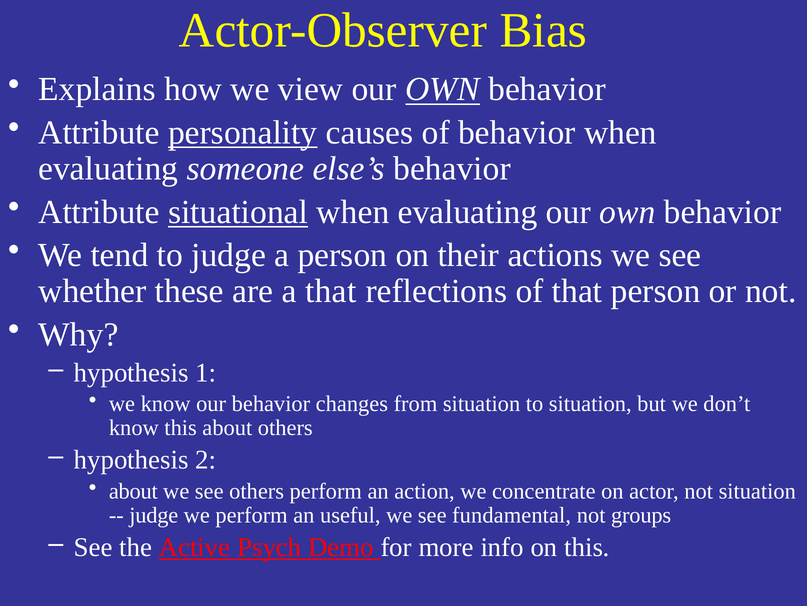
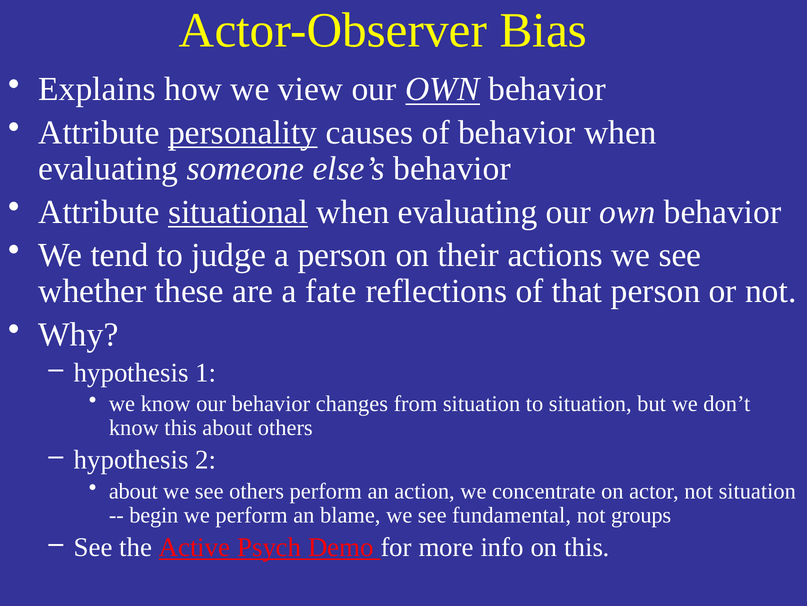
a that: that -> fate (331, 291)
judge: judge -> begin (154, 515)
useful: useful -> blame (350, 515)
